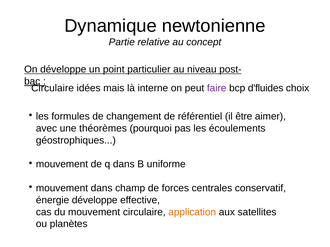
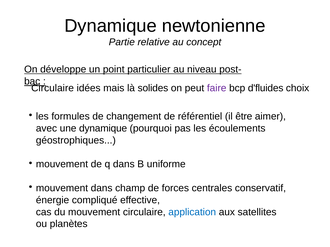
interne: interne -> solides (153, 88)
une théorèmes: théorèmes -> dynamique (103, 129)
énergie développe: développe -> compliqué (95, 200)
application colour: orange -> blue (192, 212)
